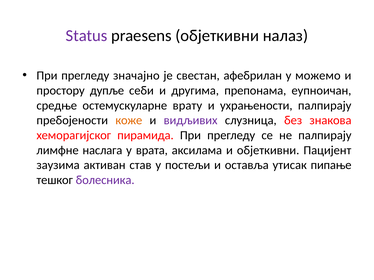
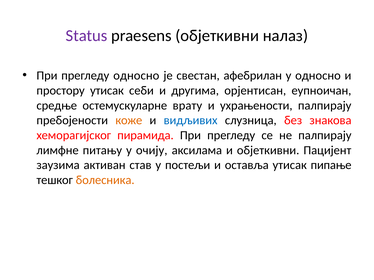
прегледу значајно: значајно -> односно (136, 76)
у можемо: можемо -> односно (318, 76)
простору дупље: дупље -> утисак (107, 91)
препонама: препонама -> орјентисан (255, 91)
видљивих colour: purple -> blue (191, 121)
наслага: наслага -> питању (102, 150)
врата: врата -> очију (152, 150)
болесника colour: purple -> orange (105, 180)
